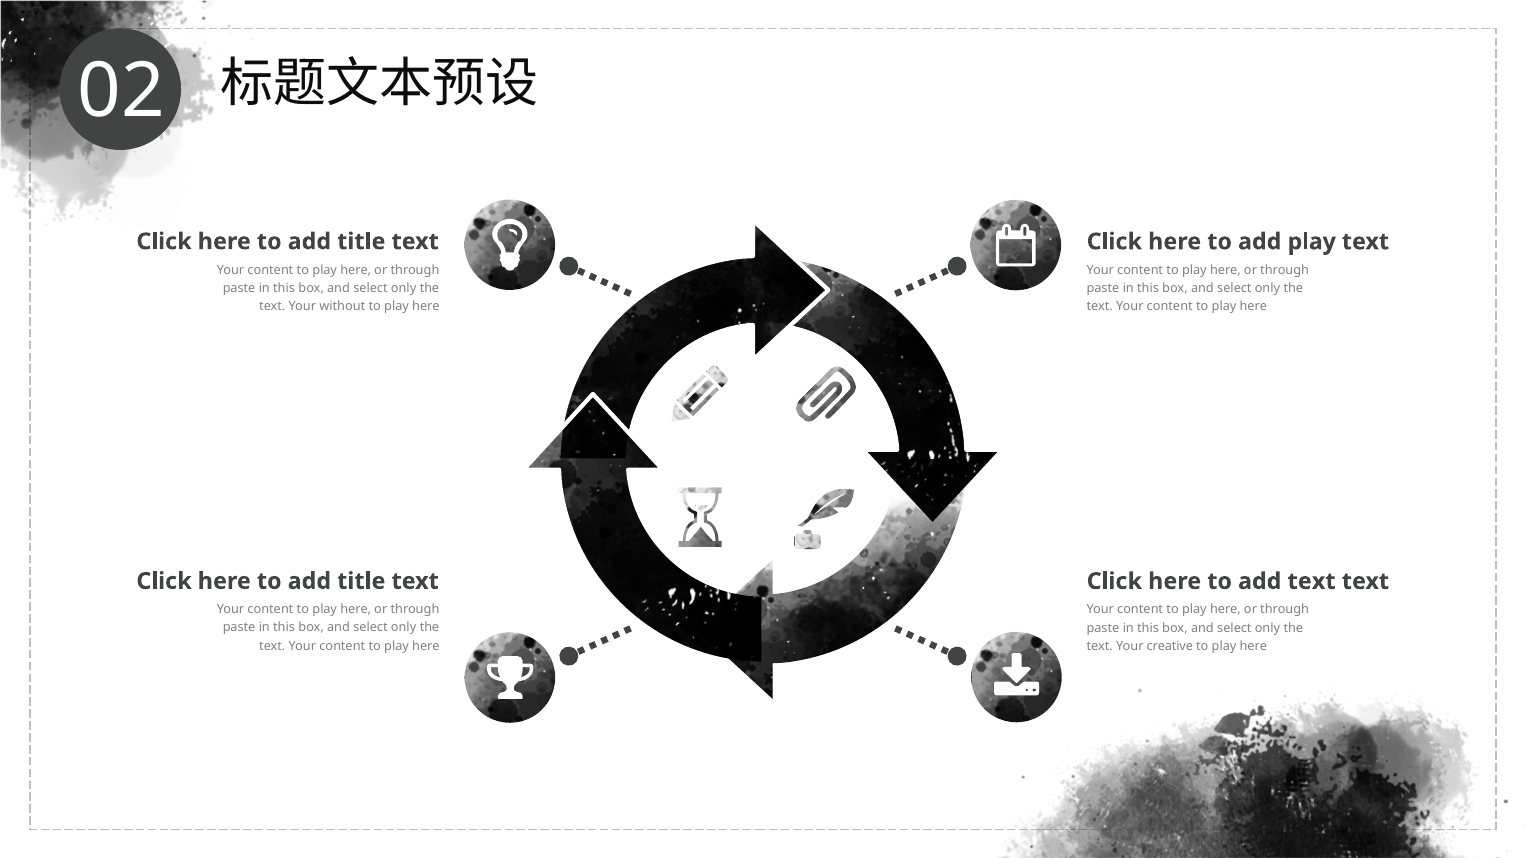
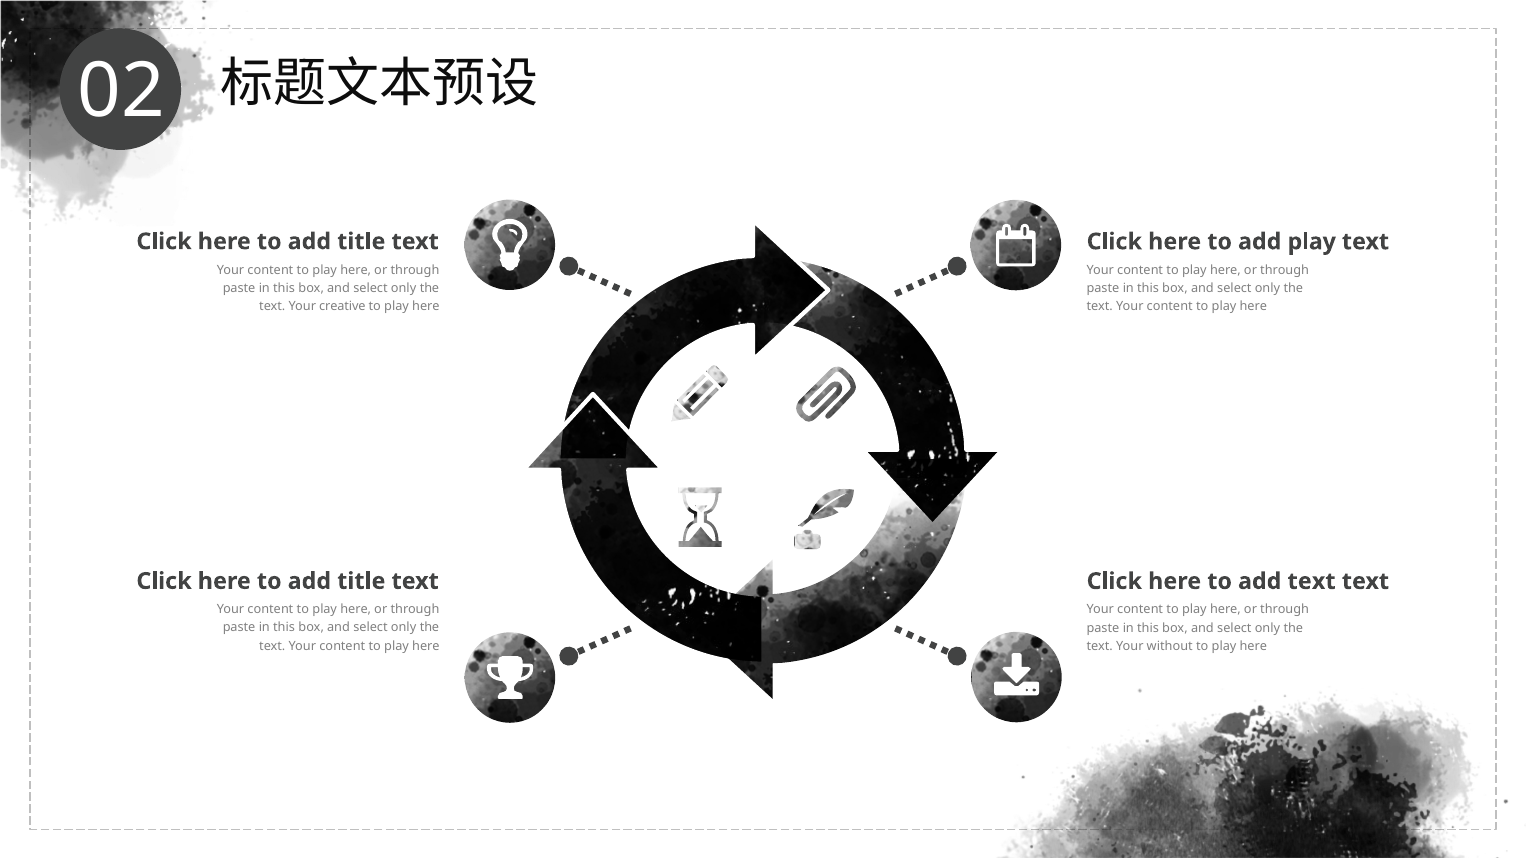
without: without -> creative (342, 306)
creative: creative -> without (1170, 646)
